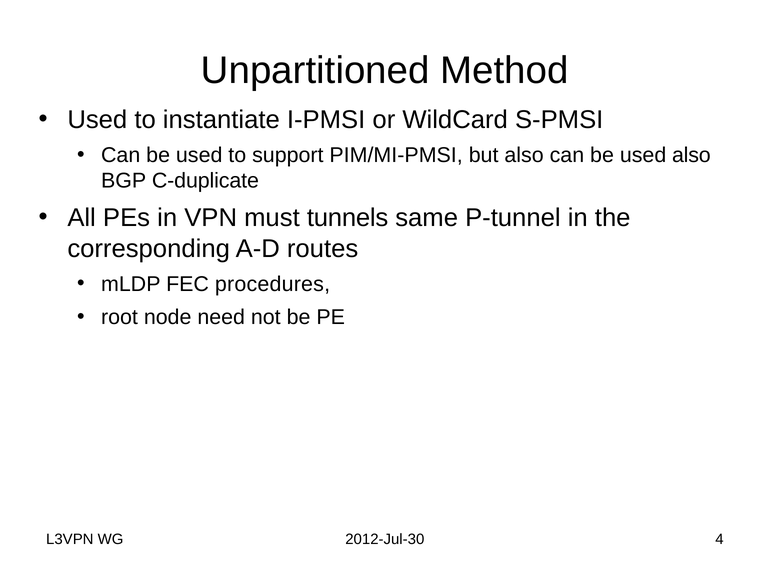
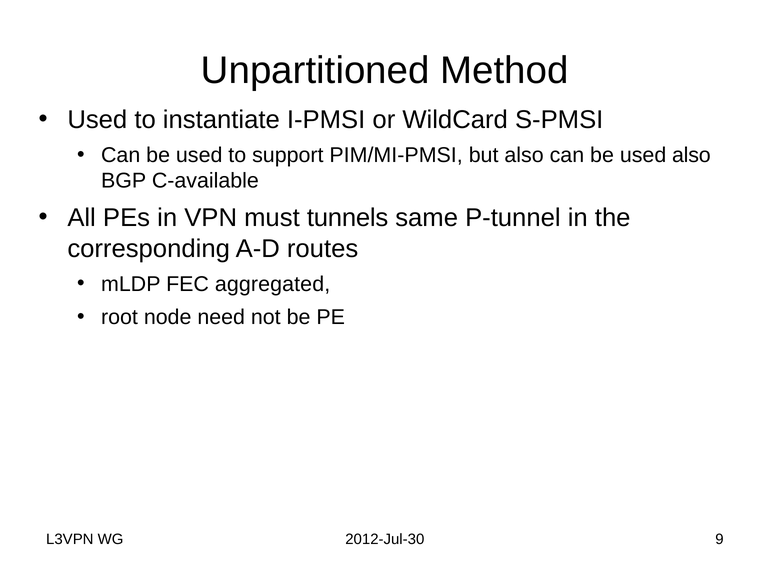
C-duplicate: C-duplicate -> C-available (205, 181)
procedures: procedures -> aggregated (273, 284)
4: 4 -> 9 (719, 540)
